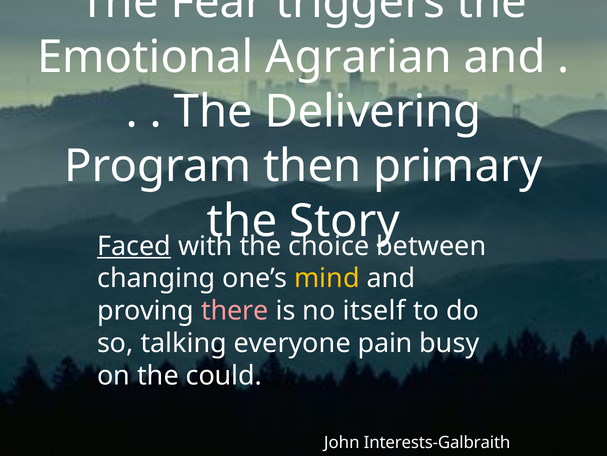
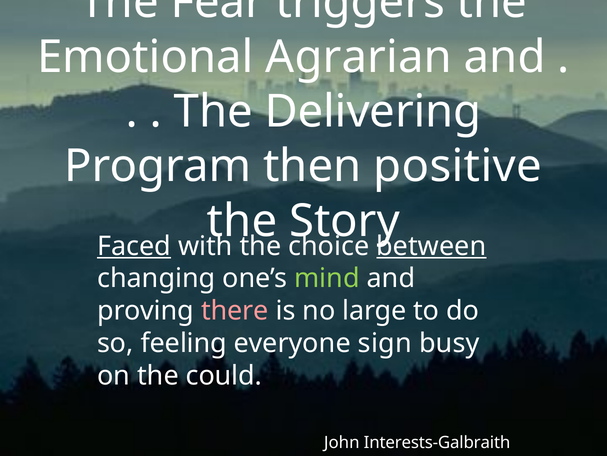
primary: primary -> positive (458, 166)
between underline: none -> present (431, 246)
mind colour: yellow -> light green (327, 278)
itself: itself -> large (374, 310)
talking: talking -> feeling (184, 343)
pain: pain -> sign (385, 343)
